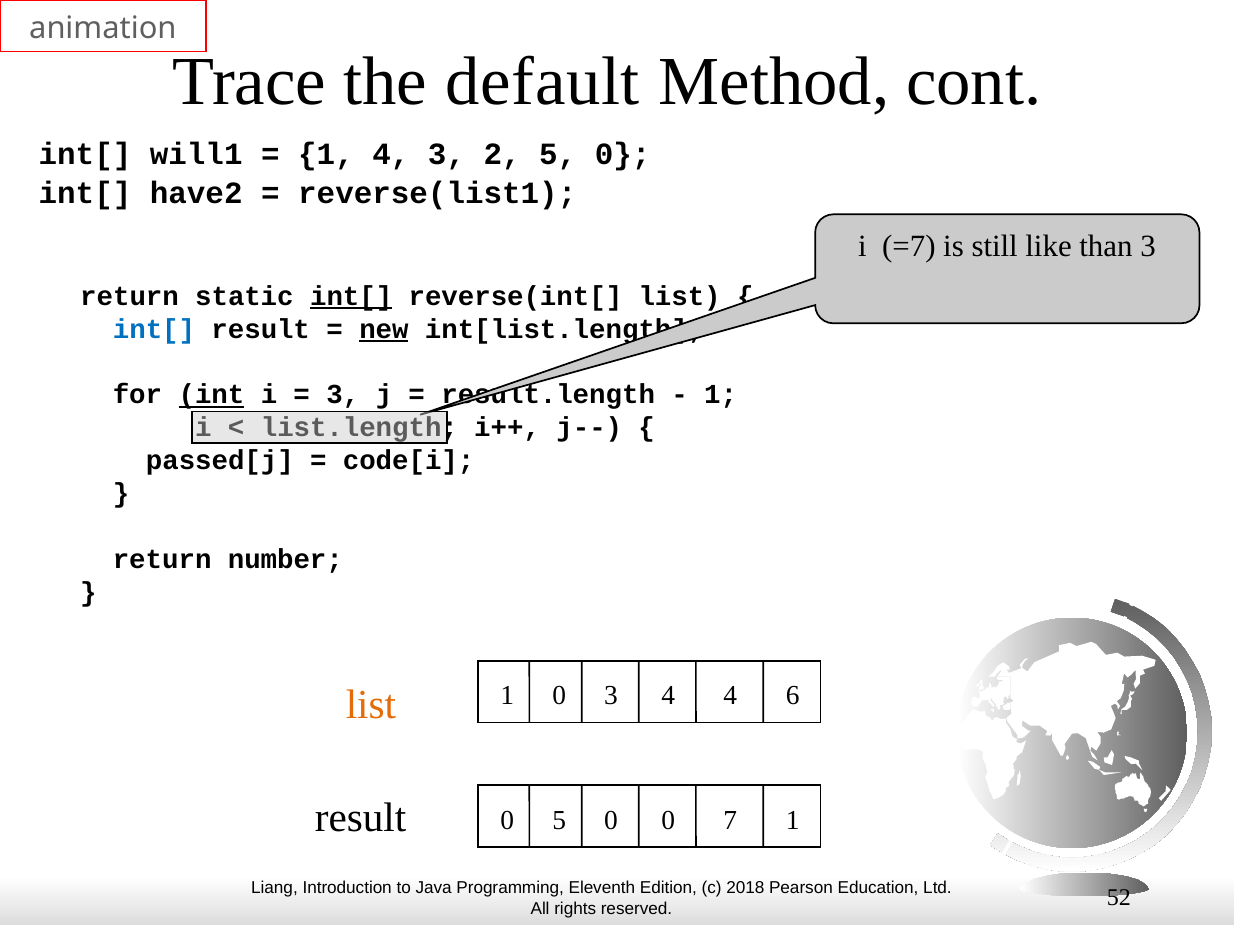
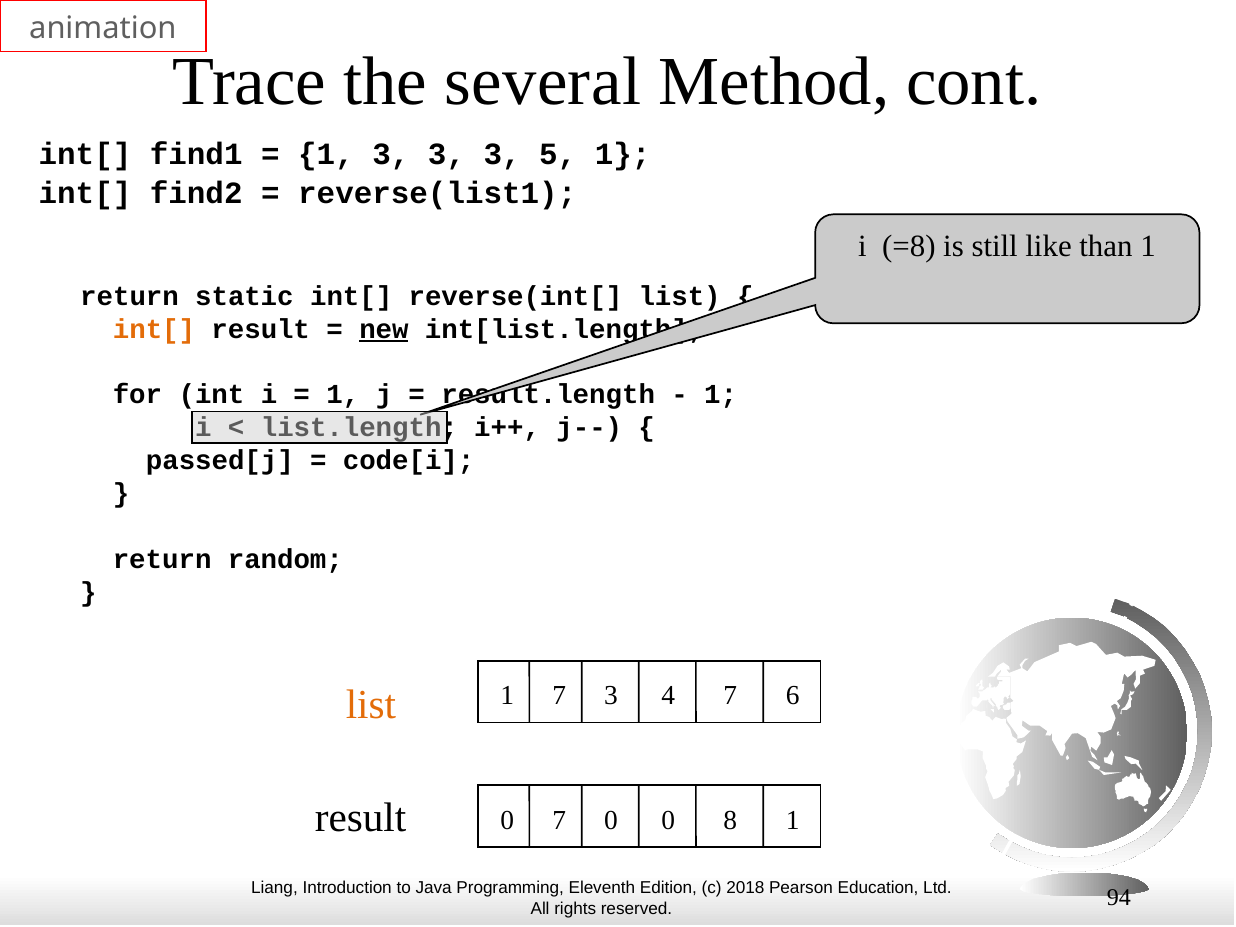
default: default -> several (543, 82)
will1: will1 -> find1 (196, 154)
1 4: 4 -> 3 (391, 154)
2: 2 -> 3 (502, 154)
0: 0 -> 1 (623, 154)
have2: have2 -> find2 (196, 194)
=7: =7 -> =8 (909, 246)
than 3: 3 -> 1 (1148, 246)
int[ underline: present -> none (351, 296)
int[ colour: blue -> orange (154, 329)
int underline: present -> none (211, 395)
3: 3 -> 1 (343, 395)
number: number -> random (285, 560)
1 0: 0 -> 7 (559, 696)
4 4: 4 -> 7 (730, 696)
0 5: 5 -> 7 (559, 820)
7: 7 -> 8 (730, 820)
52: 52 -> 94 (1119, 898)
